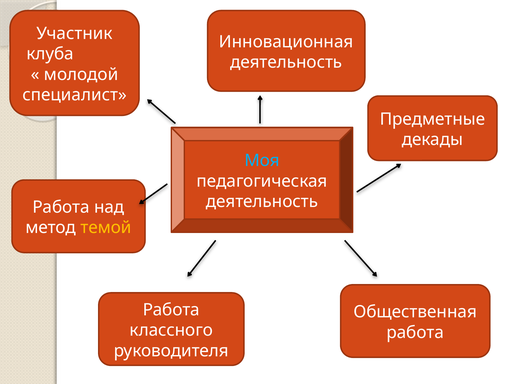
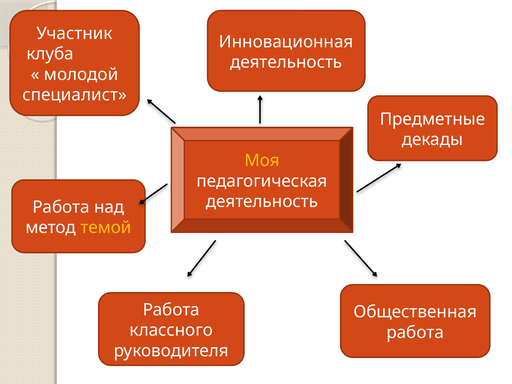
Моя colour: light blue -> yellow (262, 161)
